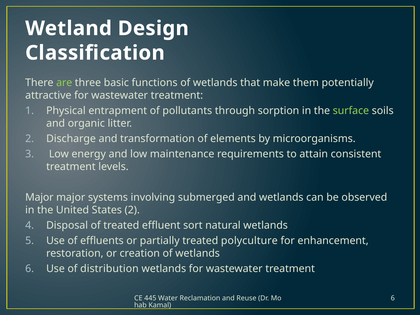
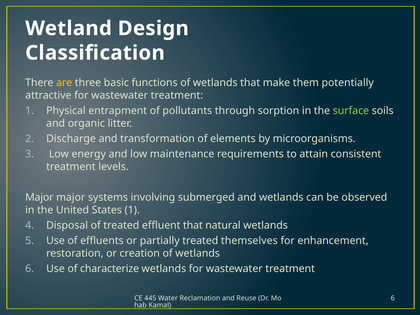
are colour: light green -> yellow (64, 83)
States 2: 2 -> 1 (132, 210)
effluent sort: sort -> that (193, 225)
polyculture: polyculture -> themselves (249, 241)
distribution: distribution -> characterize (110, 269)
